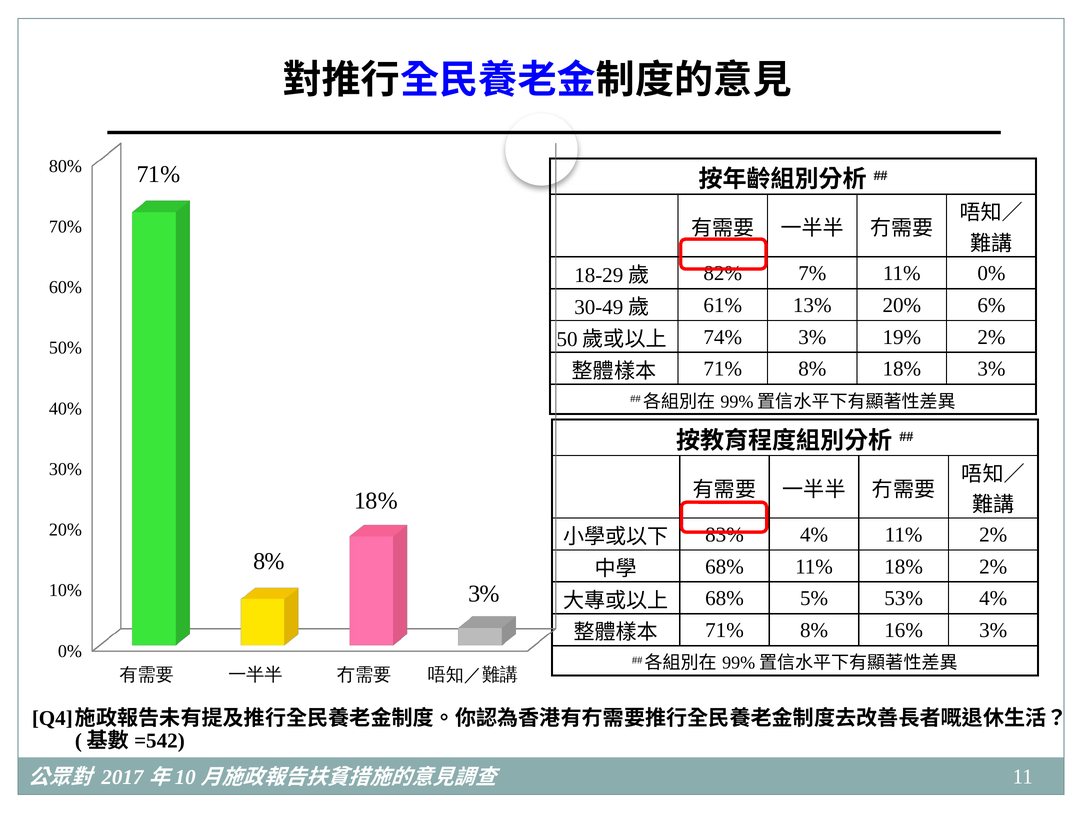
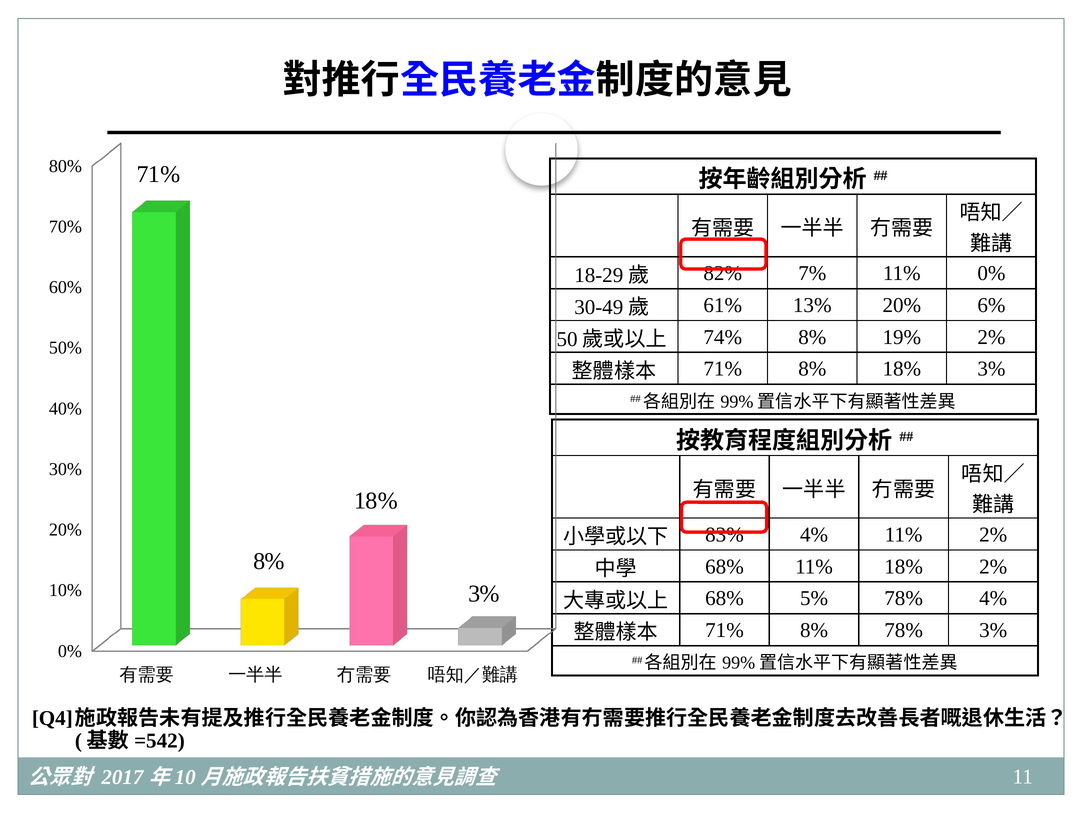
74% 3%: 3% -> 8% (812, 337)
5% 53%: 53% -> 78% (904, 598)
8% 16%: 16% -> 78% (904, 630)
